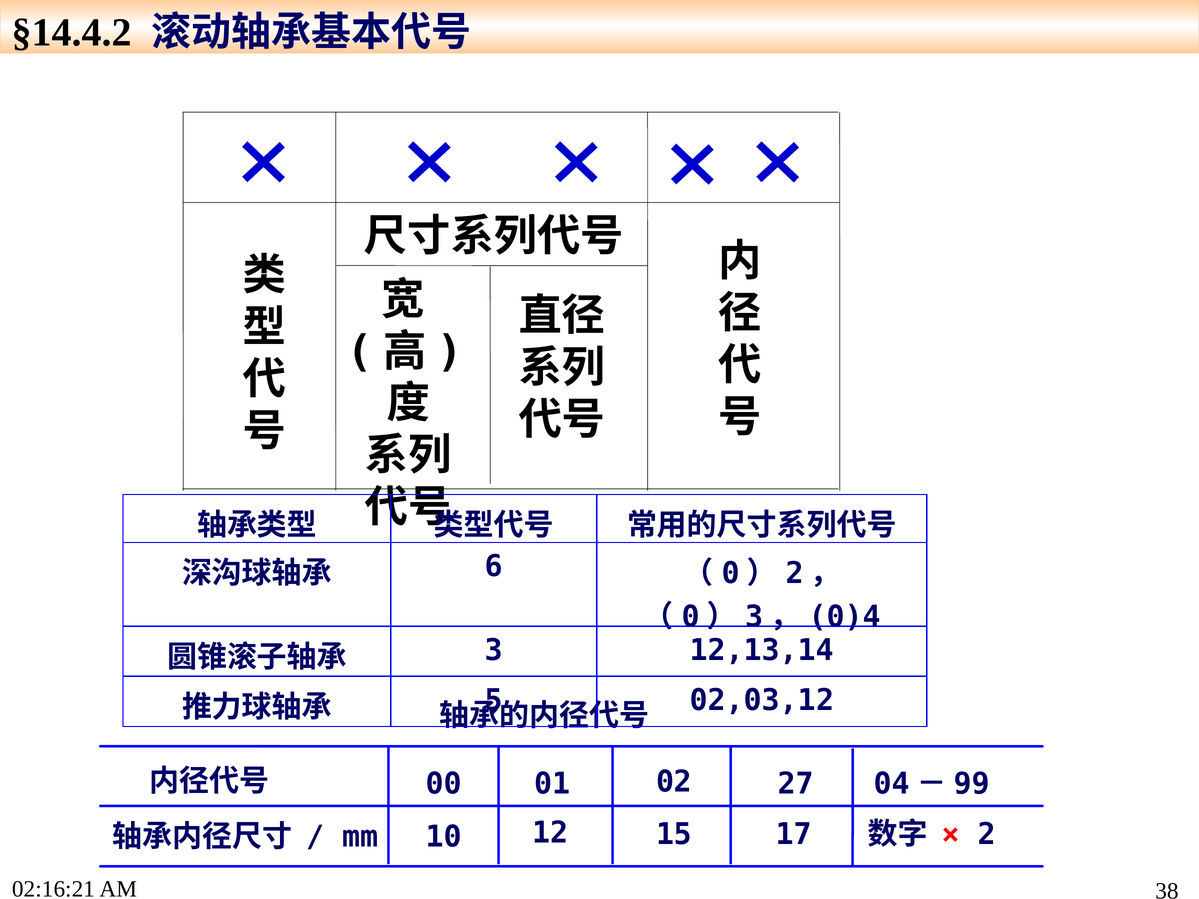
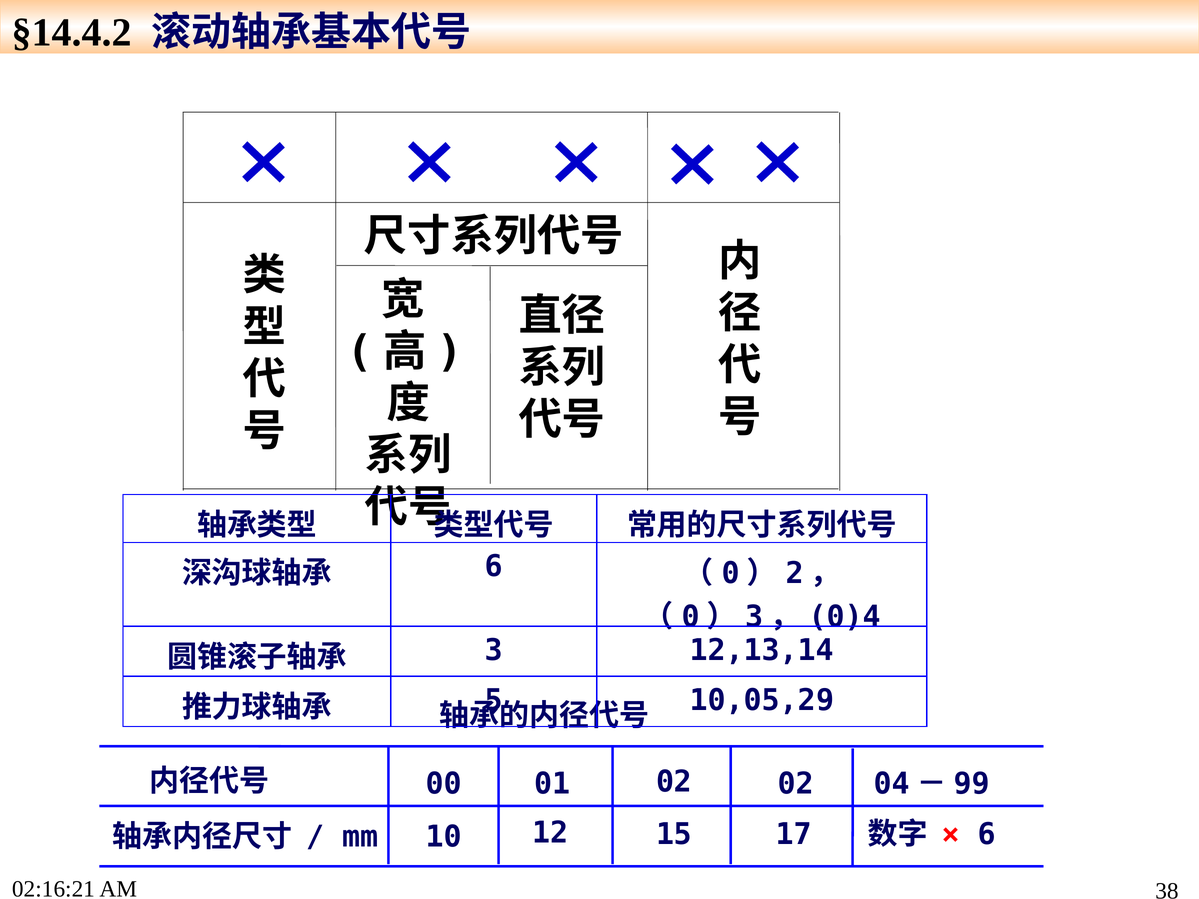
02,03,12: 02,03,12 -> 10,05,29 (762, 700)
02 27: 27 -> 02 (796, 784)
2: 2 -> 6 (987, 835)
